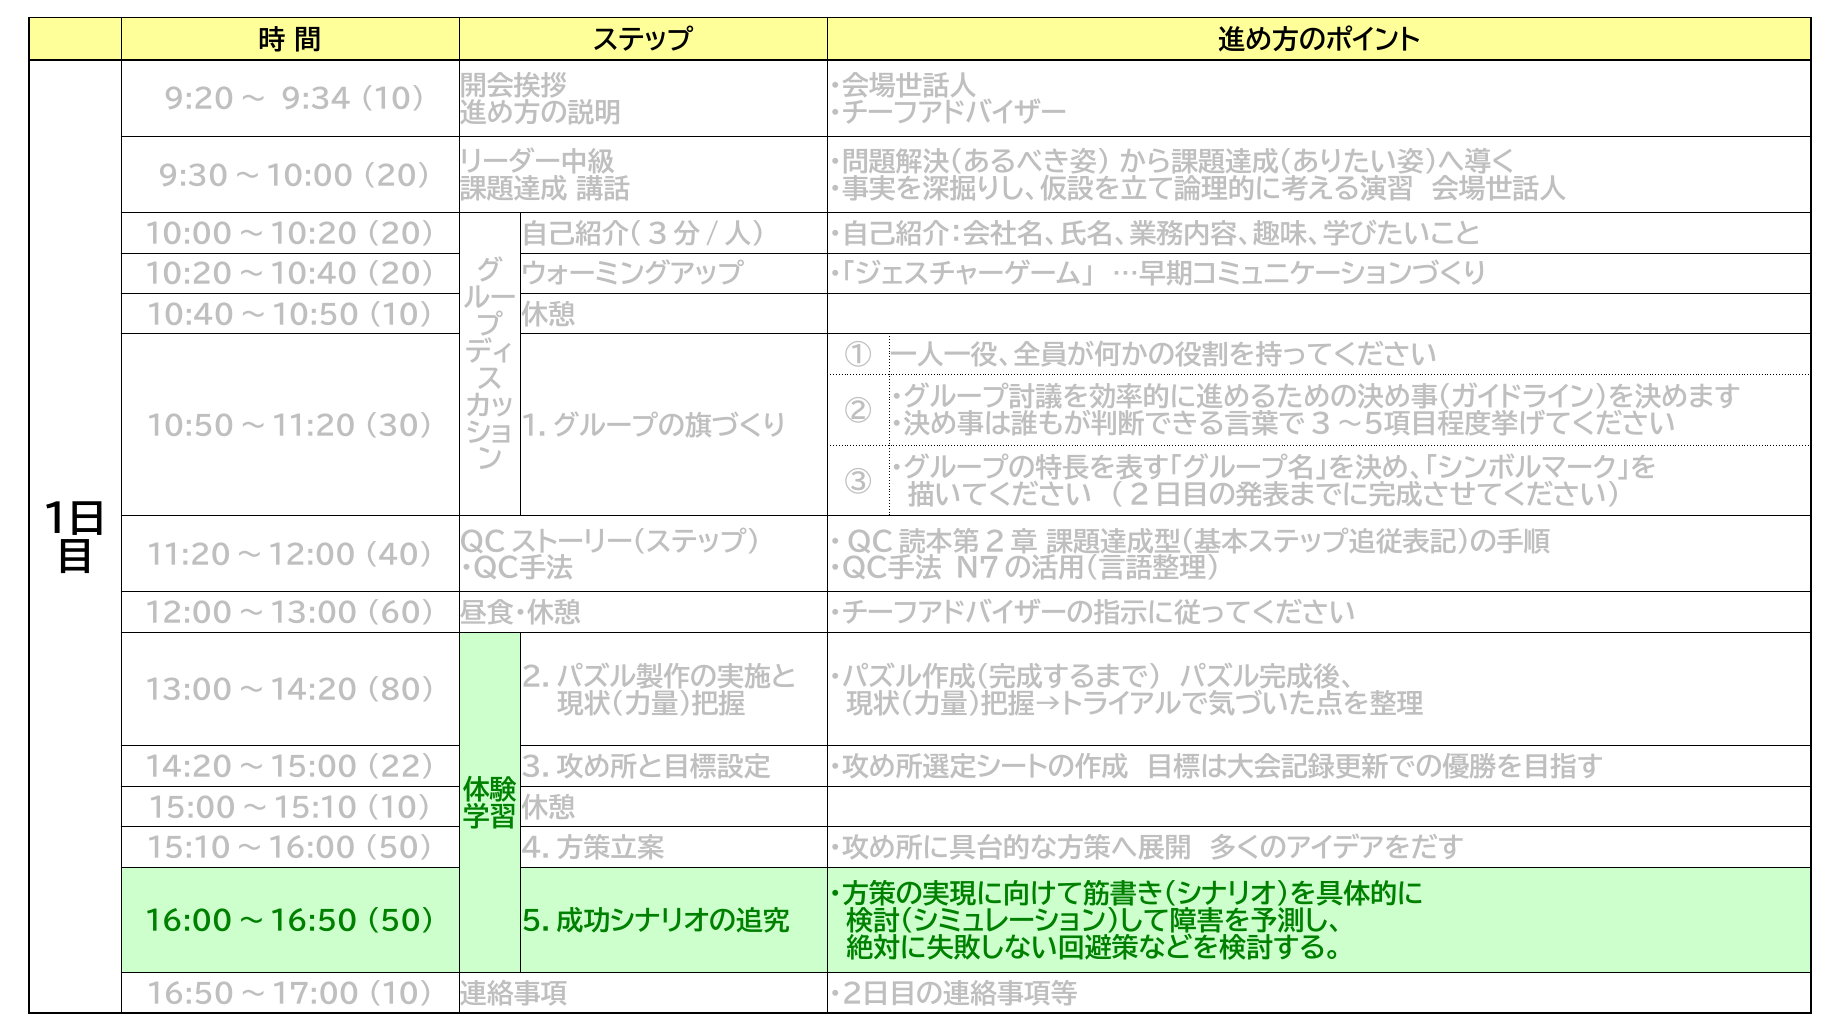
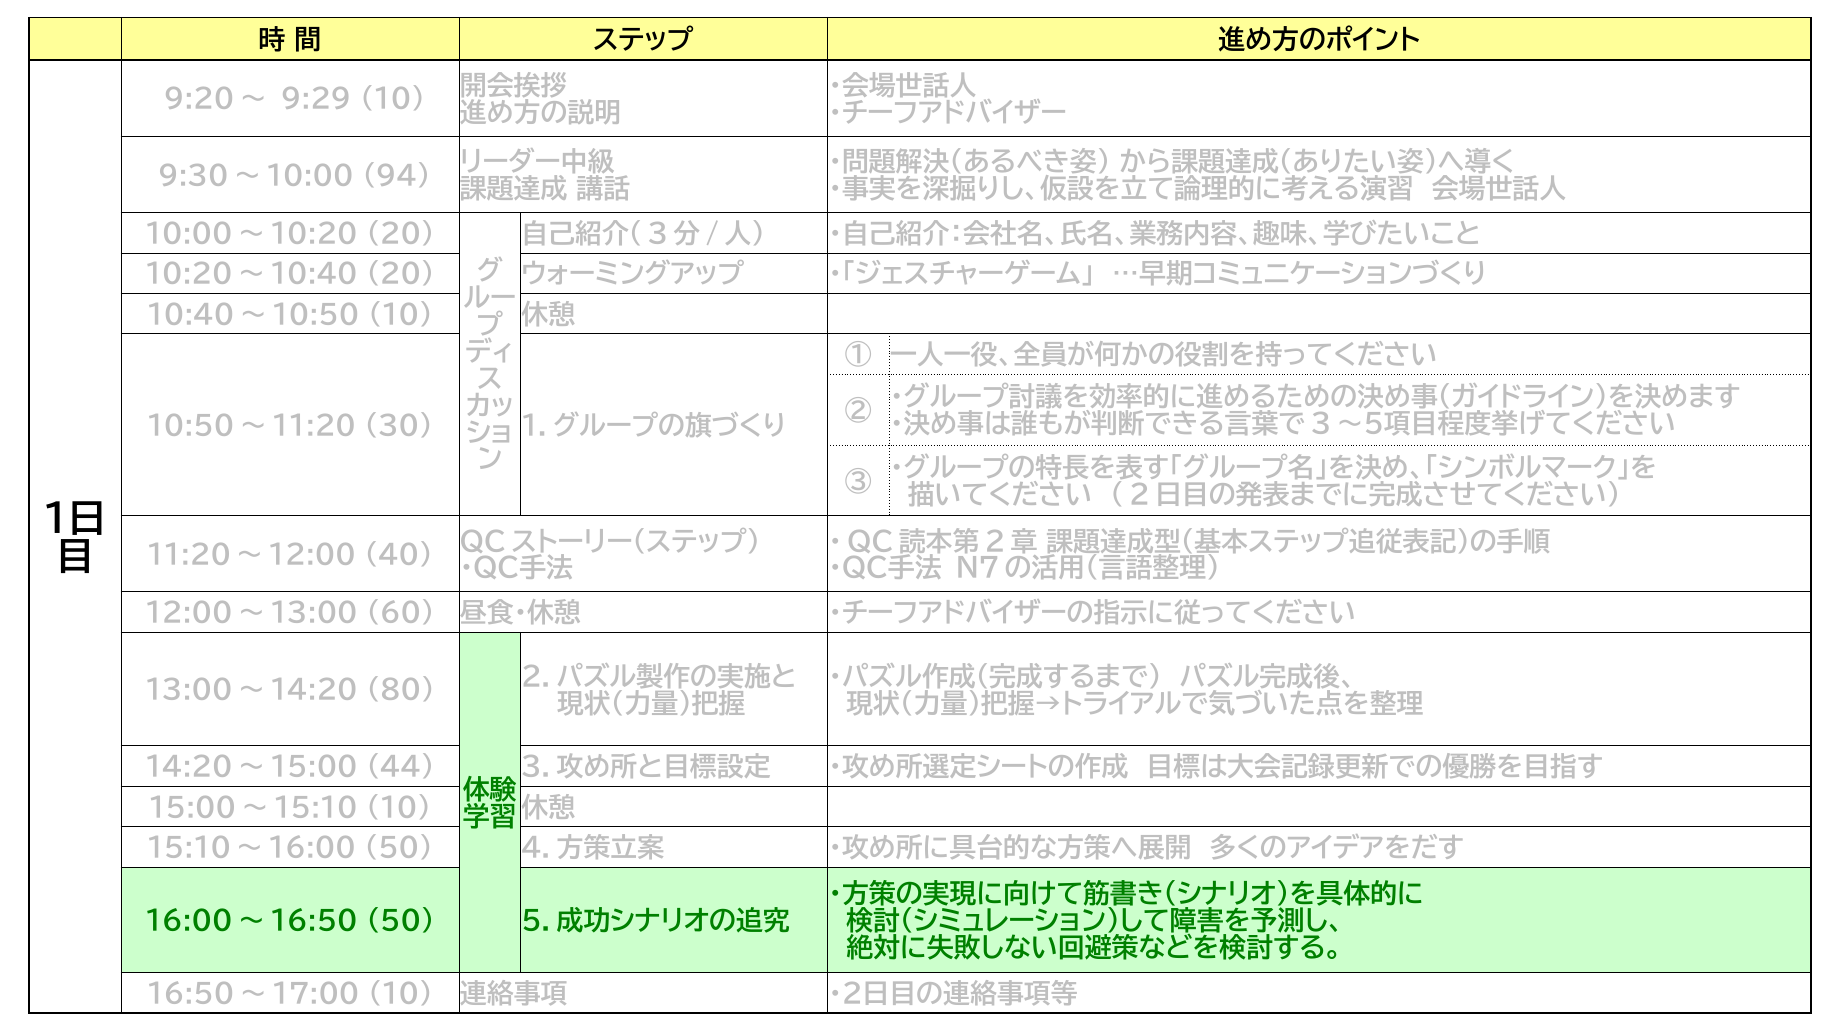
9:34: 9:34 -> 9:29 (316, 100)
9:30～10:00 20: 20 -> 94 (397, 176)
22: 22 -> 44 (401, 768)
